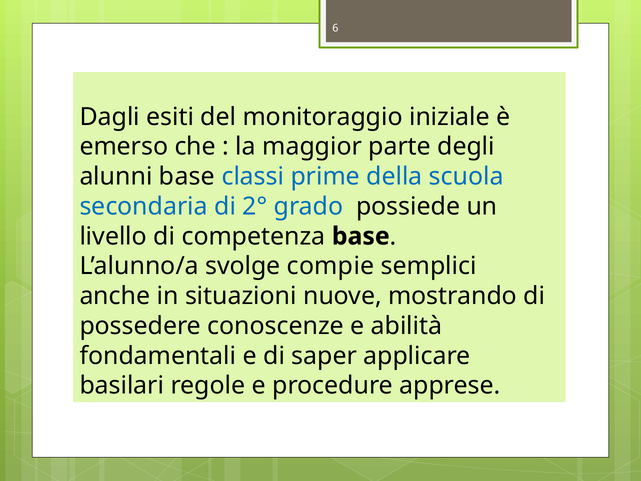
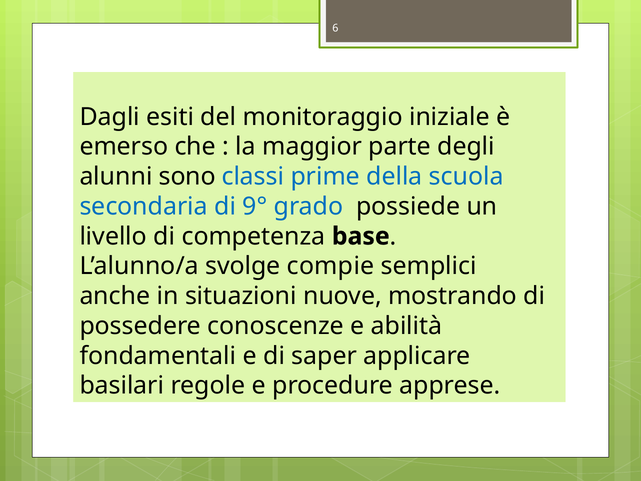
alunni base: base -> sono (187, 177)
2°: 2° -> 9° (255, 206)
